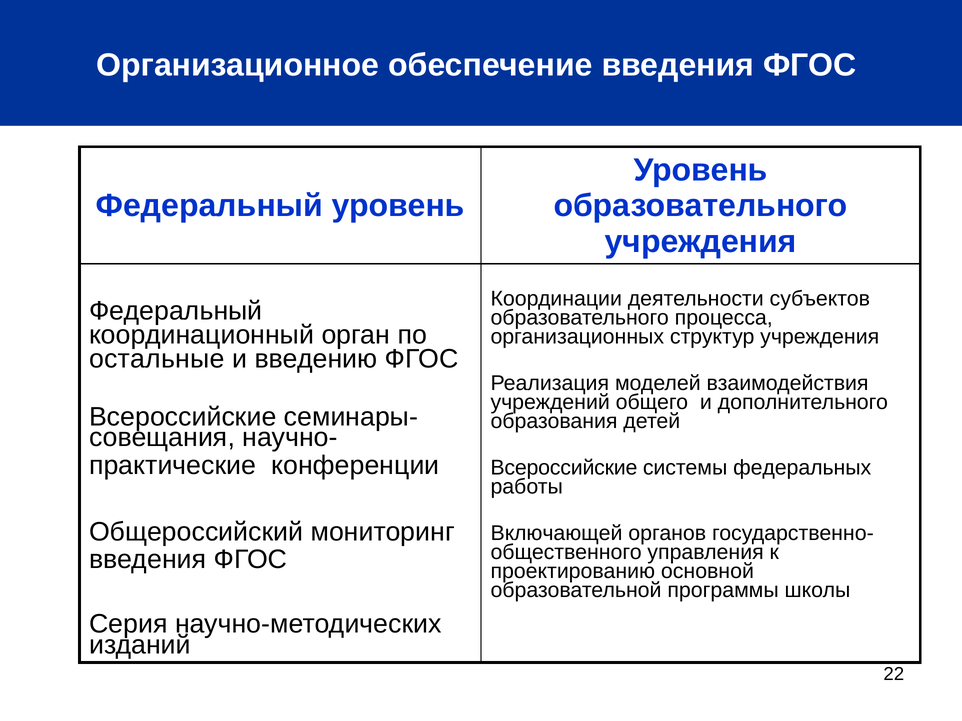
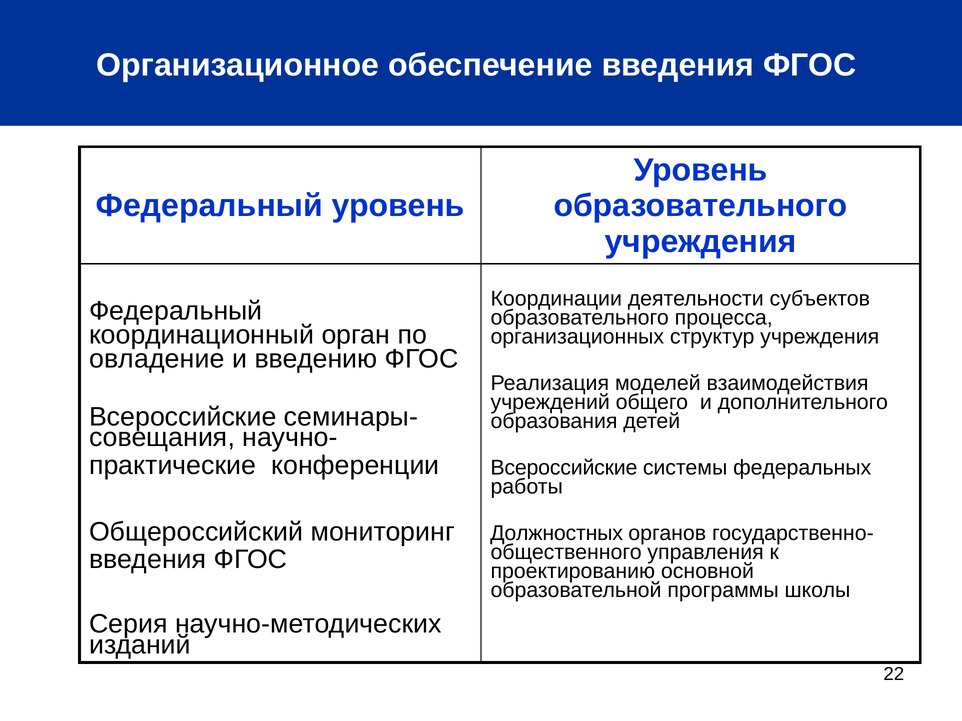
остальные: остальные -> овладение (157, 359)
Включающей: Включающей -> Должностных (557, 534)
